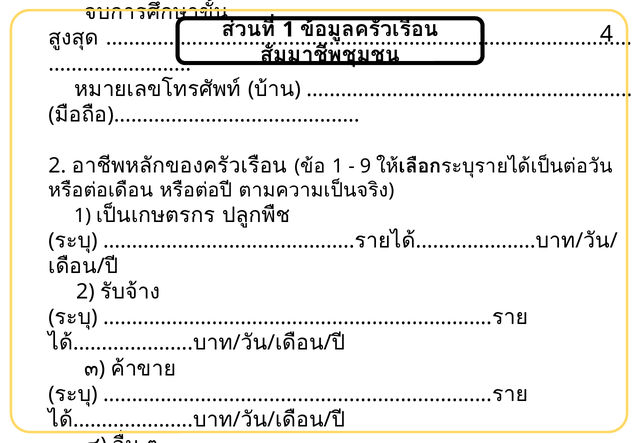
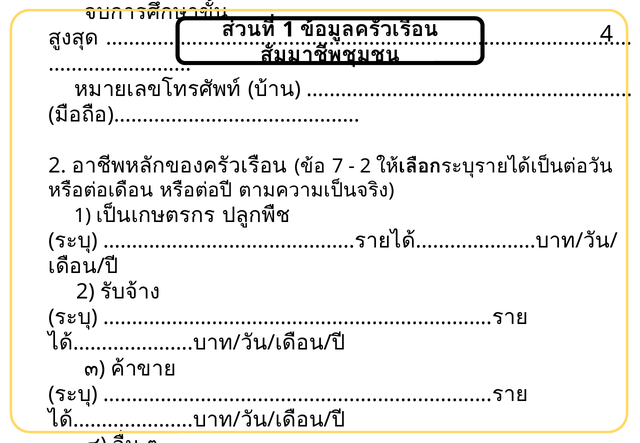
1: 1 -> 7 (338, 166)
9: 9 -> 2 (365, 166)
